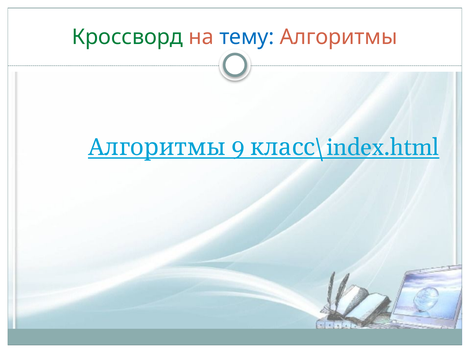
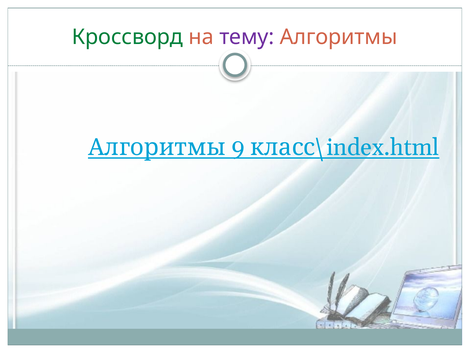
тему colour: blue -> purple (247, 37)
